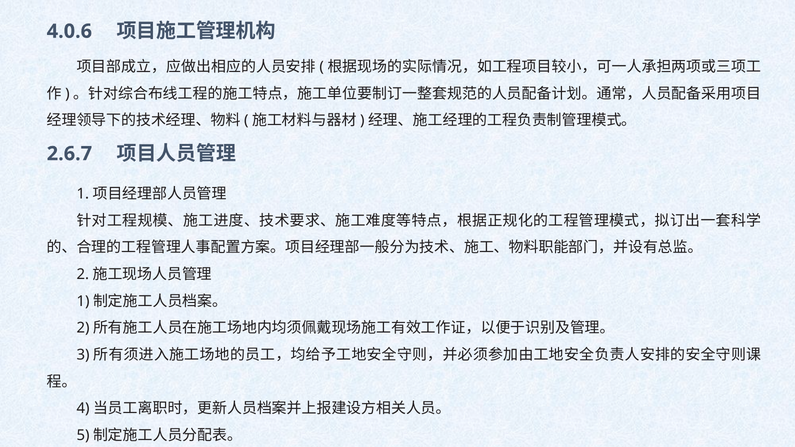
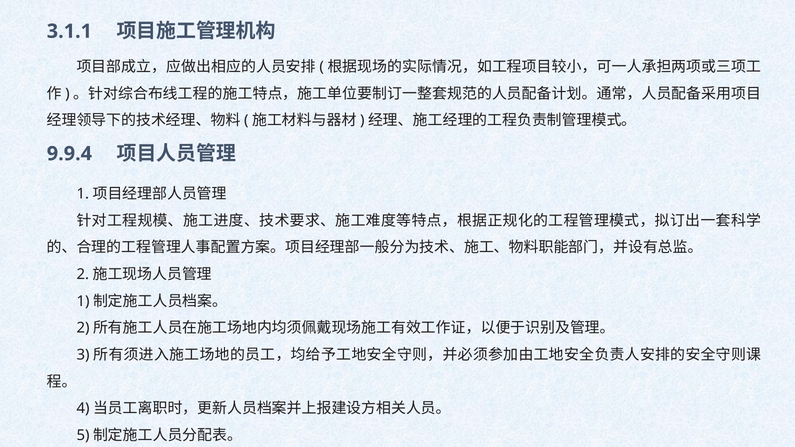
4.0.6: 4.0.6 -> 3.1.1 (69, 31)
2.6.7: 2.6.7 -> 9.9.4 (69, 154)
